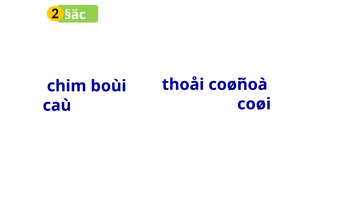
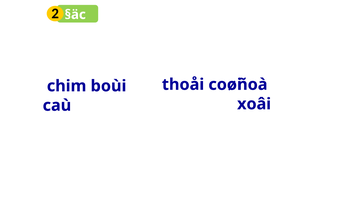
coøi: coøi -> xoâi (254, 104)
